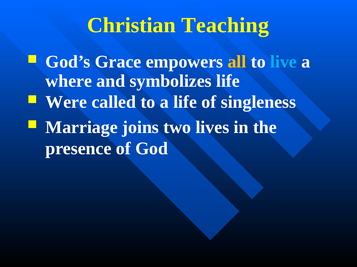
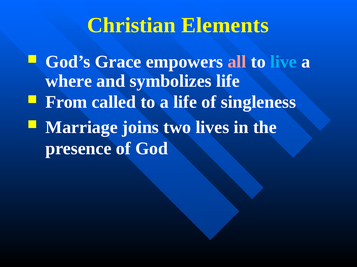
Teaching: Teaching -> Elements (225, 25)
all colour: yellow -> pink (237, 62)
Were: Were -> From (66, 102)
